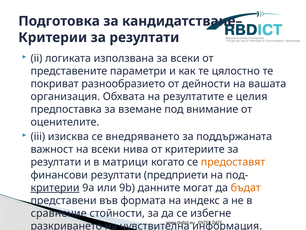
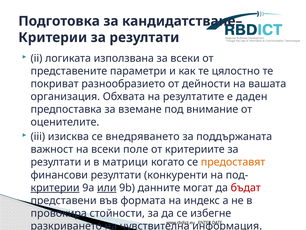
целия: целия -> даден (252, 96)
нива: нива -> поле (136, 149)
предприети: предприети -> конкуренти (176, 175)
или underline: none -> present (107, 187)
бъдат colour: orange -> red (246, 187)
сравнение: сравнение -> провокира (59, 213)
